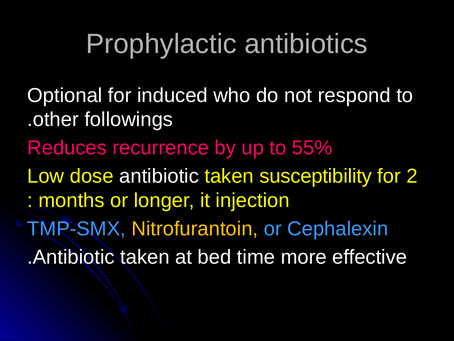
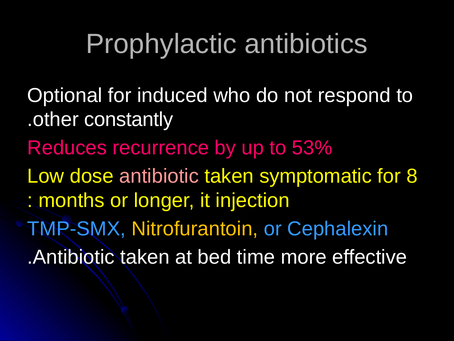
followings: followings -> constantly (129, 119)
55%: 55% -> 53% (312, 148)
antibiotic colour: white -> pink (159, 176)
susceptibility: susceptibility -> symptomatic (316, 176)
2: 2 -> 8 (412, 176)
